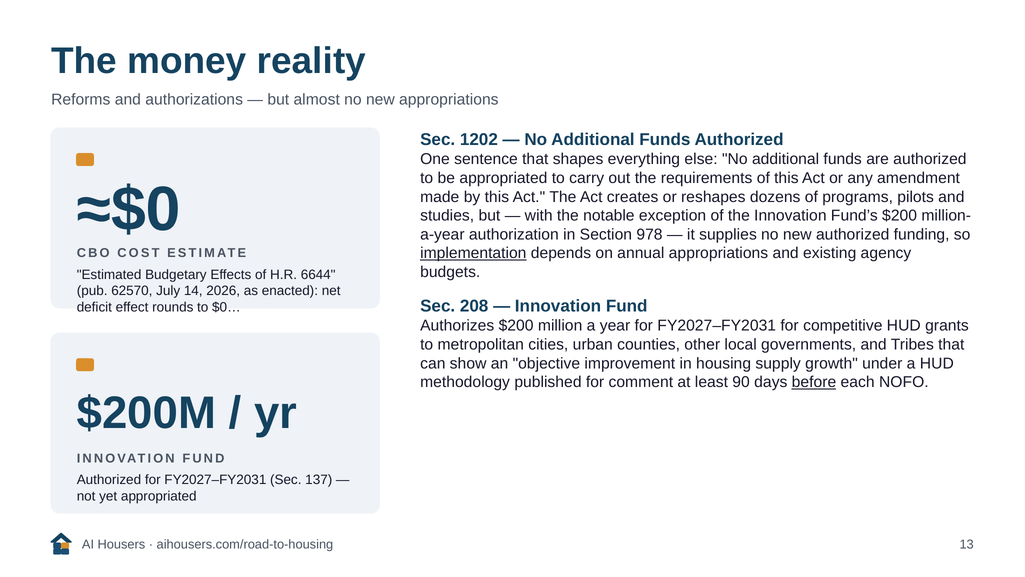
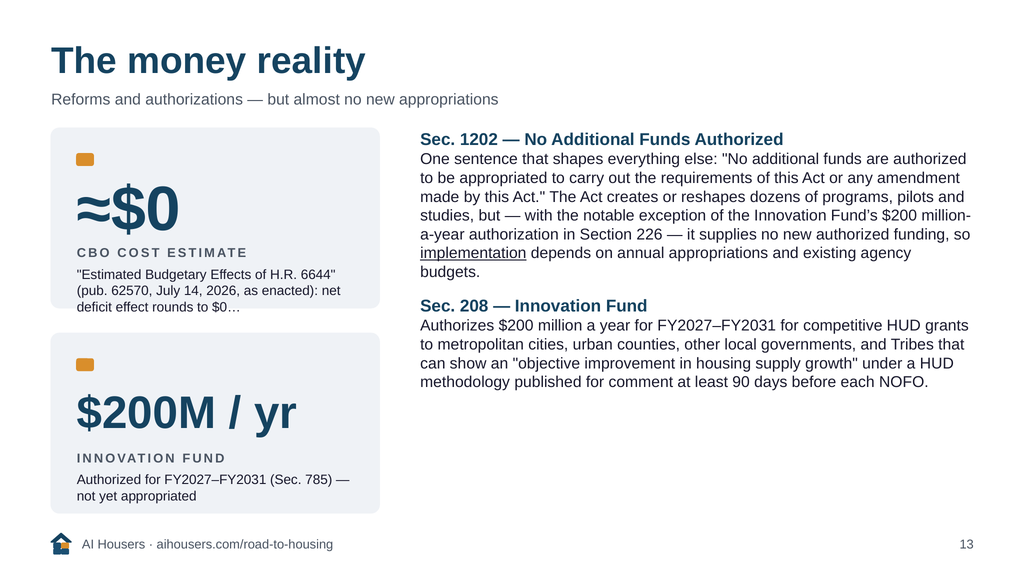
978: 978 -> 226 (650, 234)
before underline: present -> none (814, 382)
137: 137 -> 785 (319, 480)
